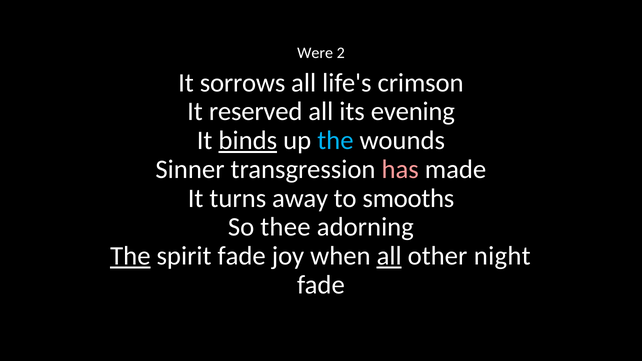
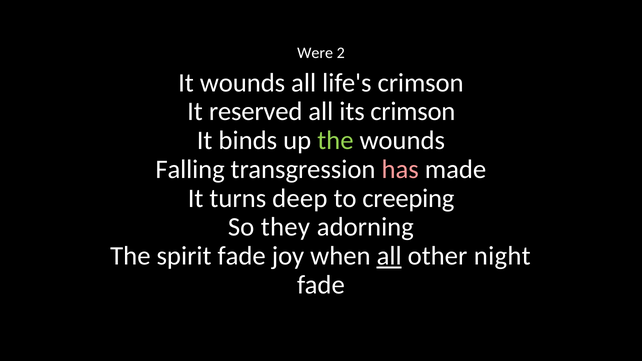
It sorrows: sorrows -> wounds (243, 83)
its evening: evening -> crimson (413, 112)
binds underline: present -> none (248, 141)
the colour: light blue -> light green (335, 141)
Sinner: Sinner -> Falling (190, 169)
away: away -> deep (300, 198)
smooths: smooths -> creeping (408, 198)
thee: thee -> they (285, 227)
The underline: present -> none (130, 256)
